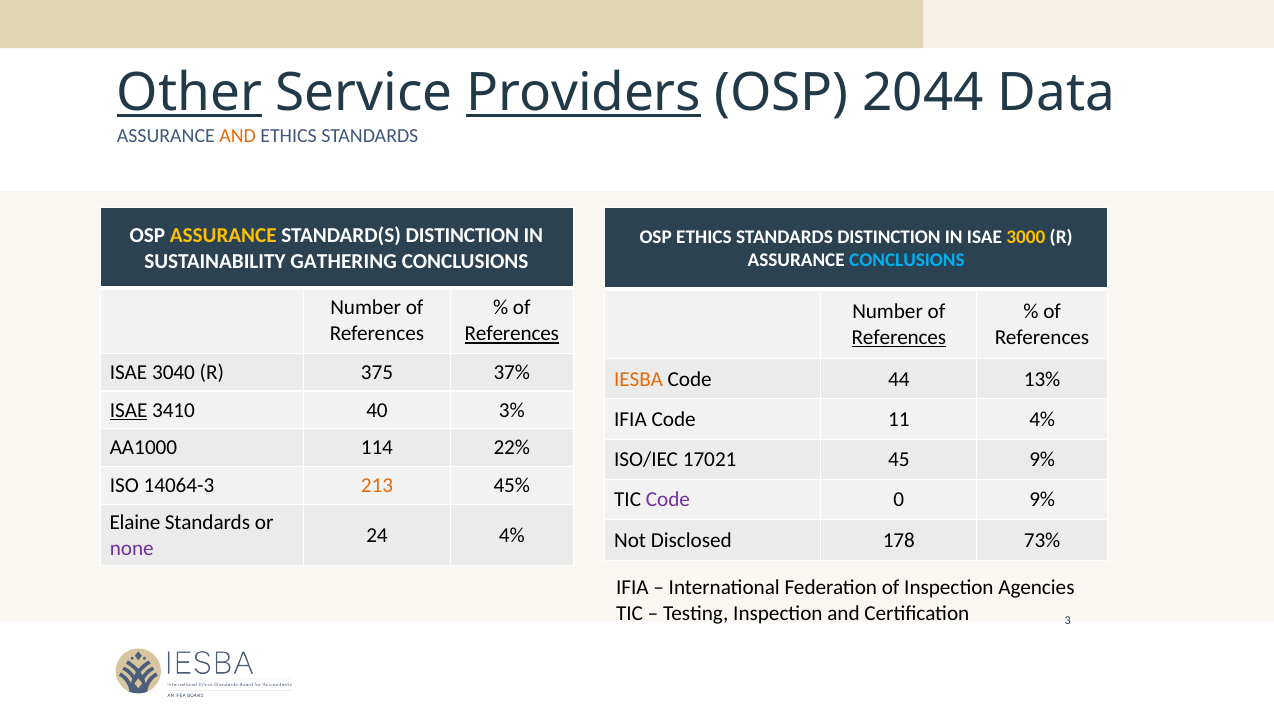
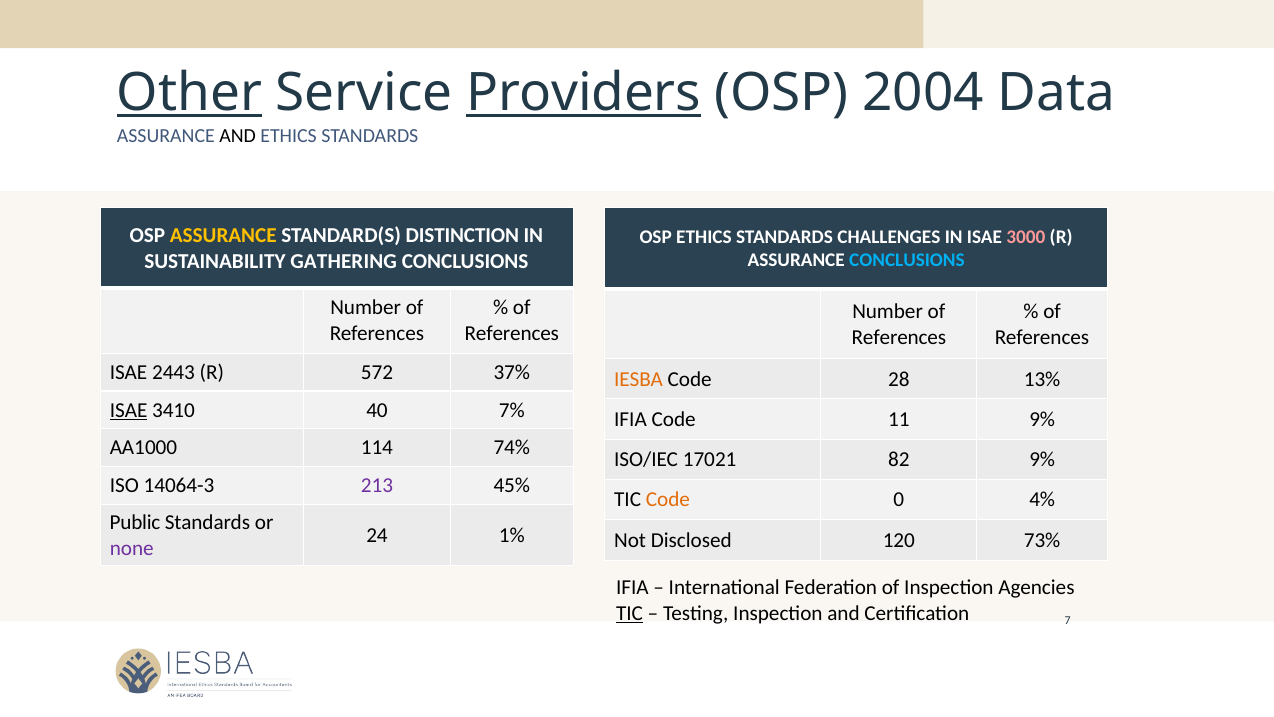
2044: 2044 -> 2004 (923, 93)
AND colour: orange -> black (238, 136)
STANDARDS DISTINCTION: DISTINCTION -> CHALLENGES (889, 237)
3000 colour: yellow -> pink (1026, 237)
References underline: present -> none (512, 334)
References underline: present -> none (899, 337)
3040: 3040 -> 2443 (173, 372)
375: 375 -> 572 (377, 372)
44: 44 -> 28 (899, 379)
3%: 3% -> 7% (512, 410)
11 4%: 4% -> 9% (1042, 419)
22%: 22% -> 74% (512, 448)
45: 45 -> 82 (899, 459)
213 colour: orange -> purple (377, 485)
Code colour: purple -> orange (668, 500)
0 9%: 9% -> 4% (1042, 500)
Elaine: Elaine -> Public (135, 522)
24 4%: 4% -> 1% (512, 535)
178: 178 -> 120 (899, 540)
TIC underline: none -> present (630, 613)
3: 3 -> 7 (1068, 620)
